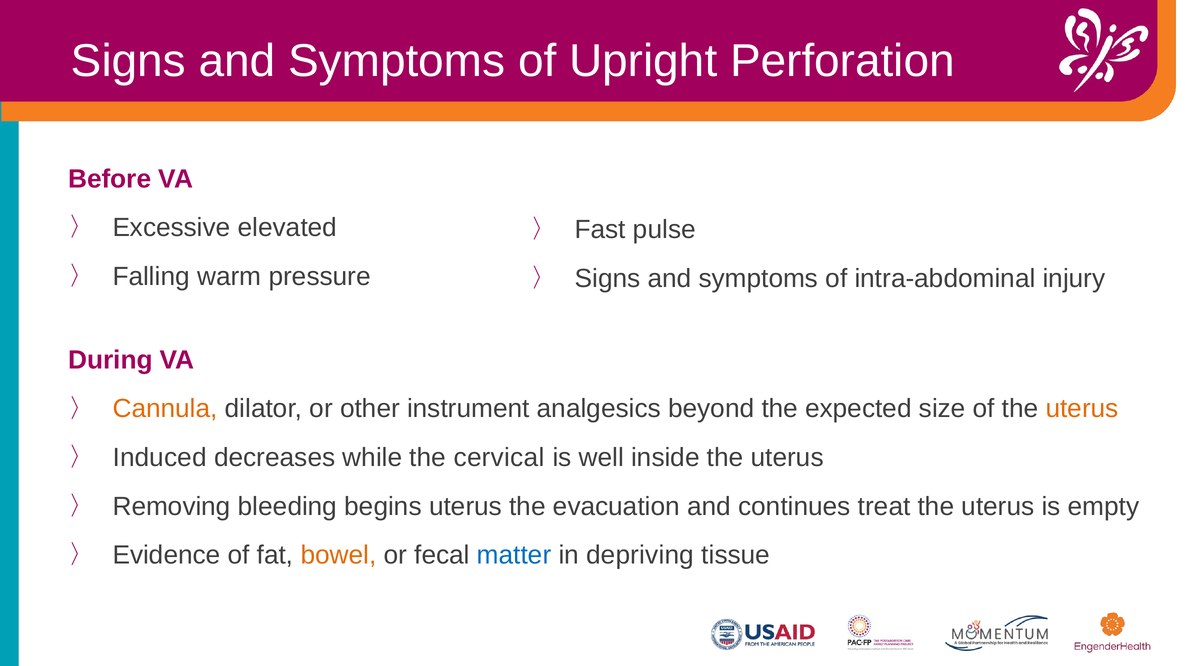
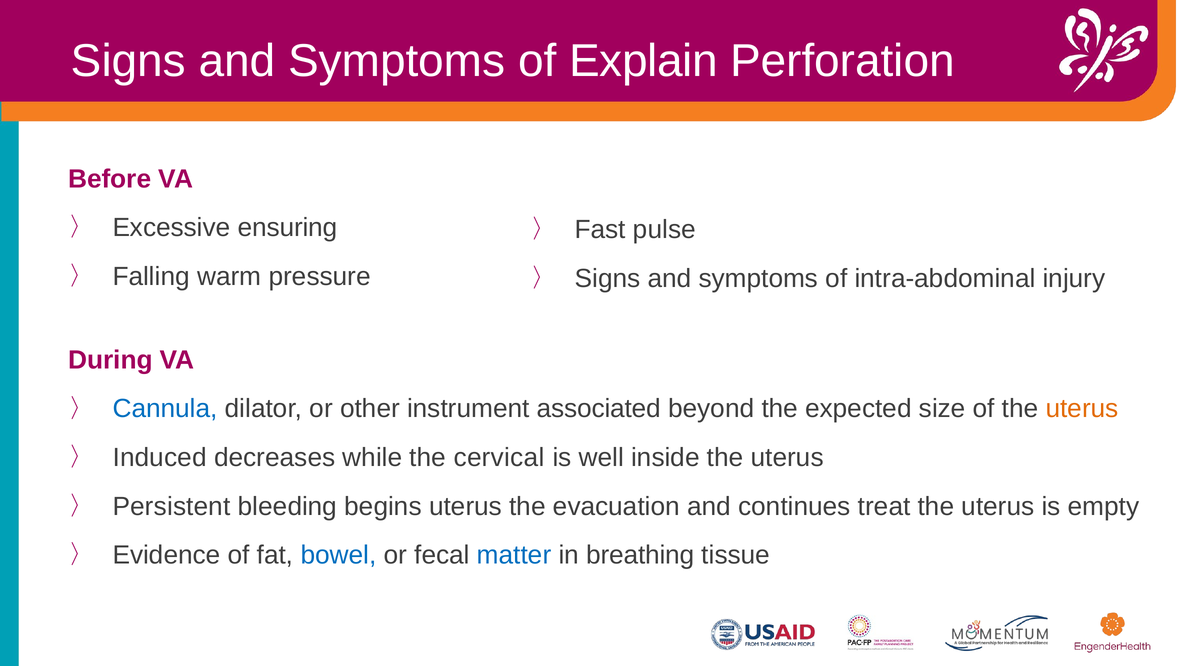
Upright: Upright -> Explain (643, 61)
elevated: elevated -> ensuring (288, 228)
Cannula colour: orange -> blue (165, 409)
analgesics: analgesics -> associated (599, 409)
Removing: Removing -> Persistent (172, 507)
bowel colour: orange -> blue (339, 556)
depriving: depriving -> breathing (640, 556)
